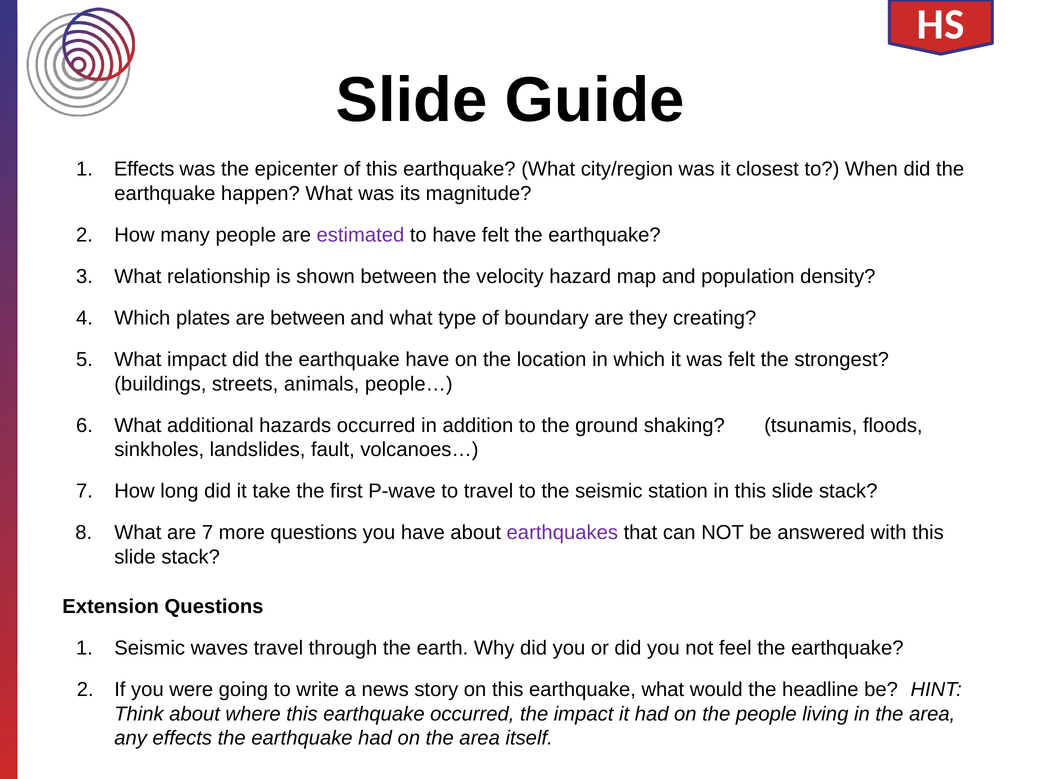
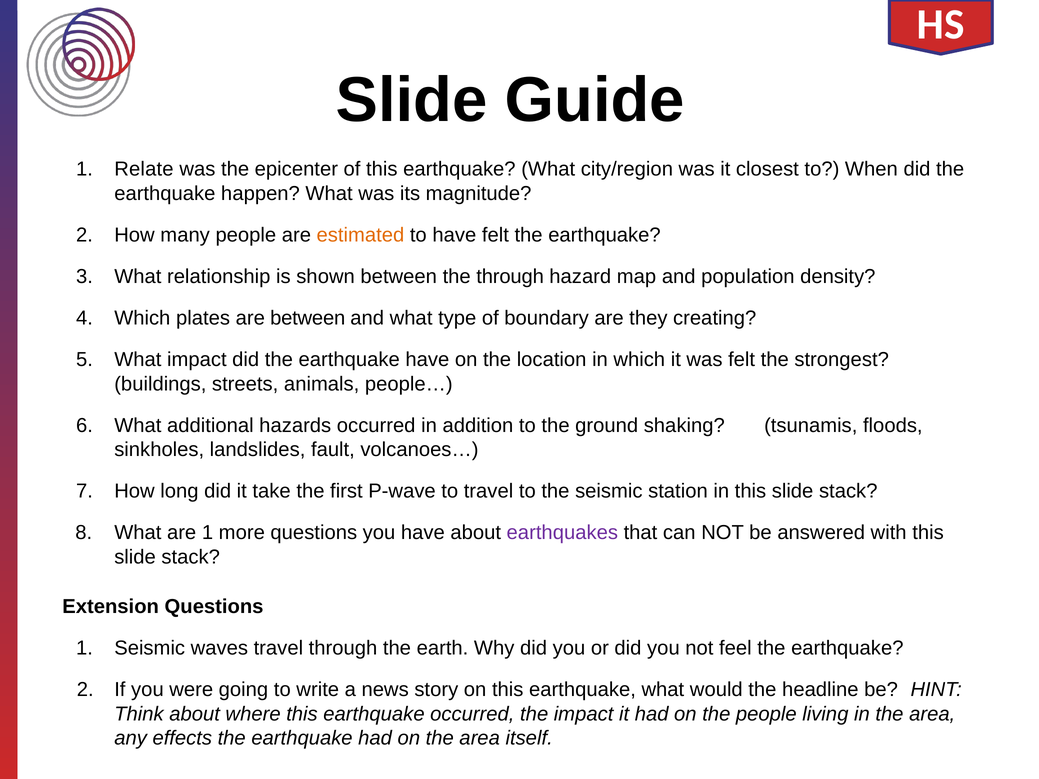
Effects: Effects -> Relate (144, 169)
estimated colour: purple -> orange (360, 235)
the velocity: velocity -> through (510, 277)
are 7: 7 -> 1 (208, 533)
